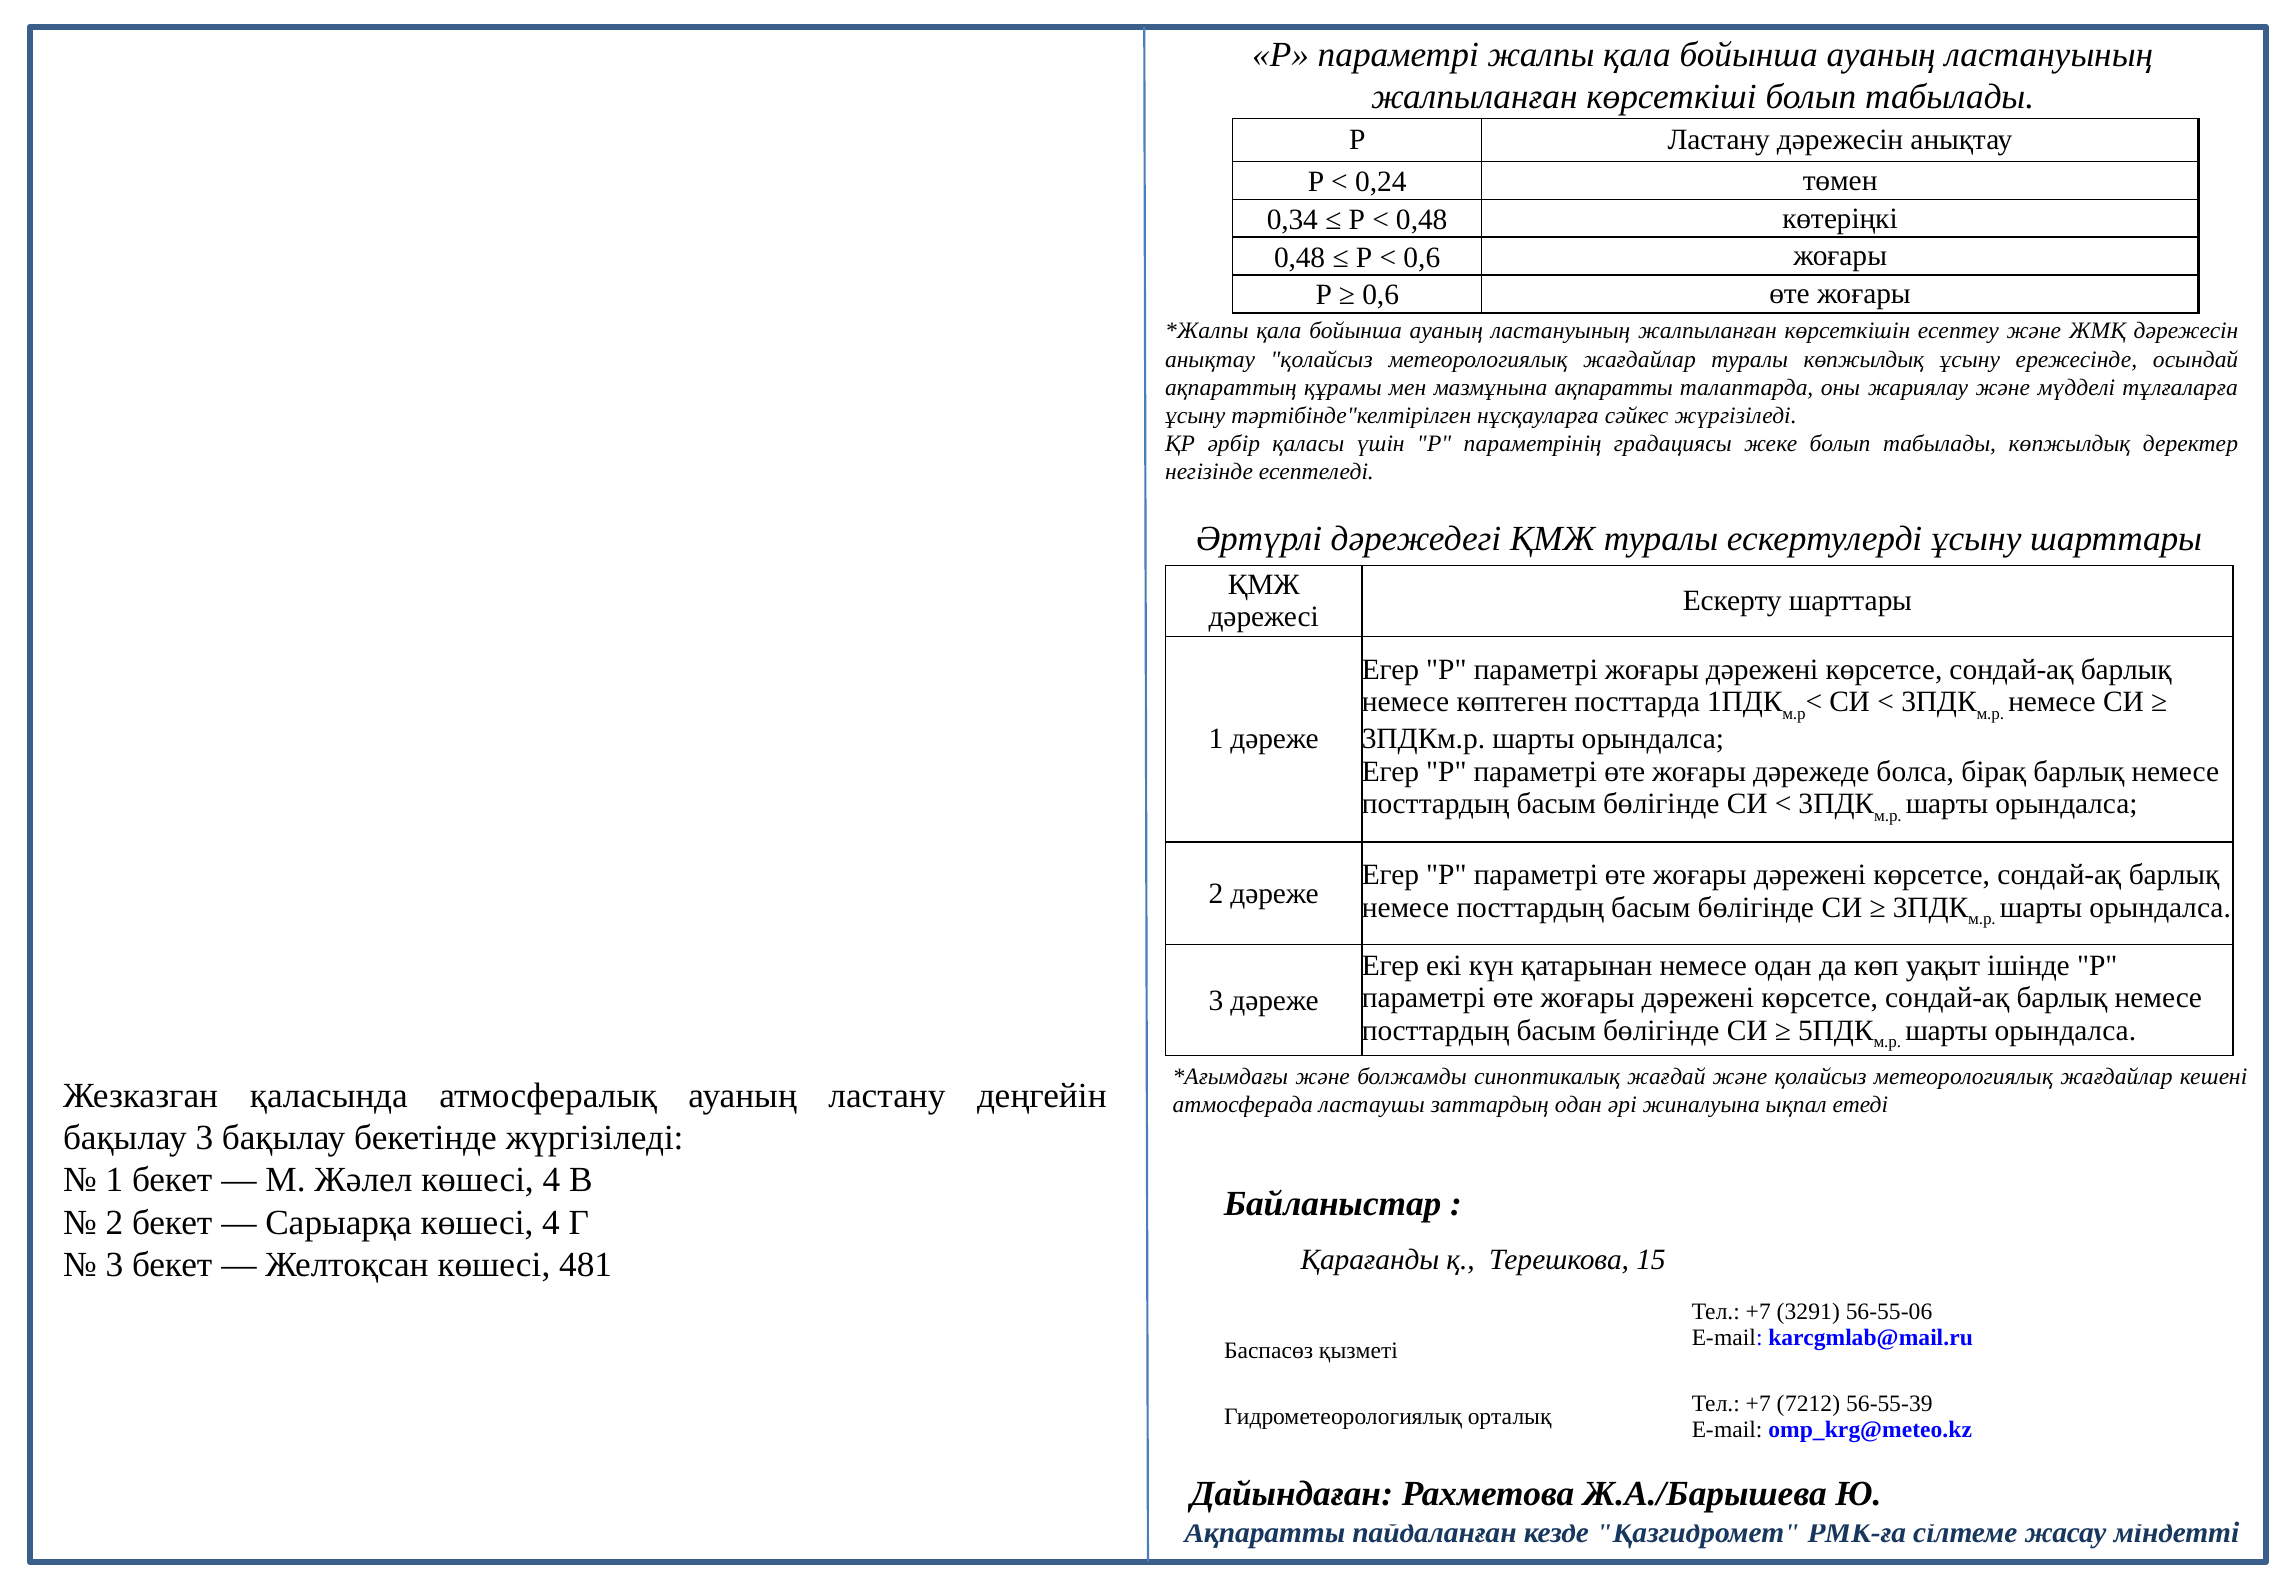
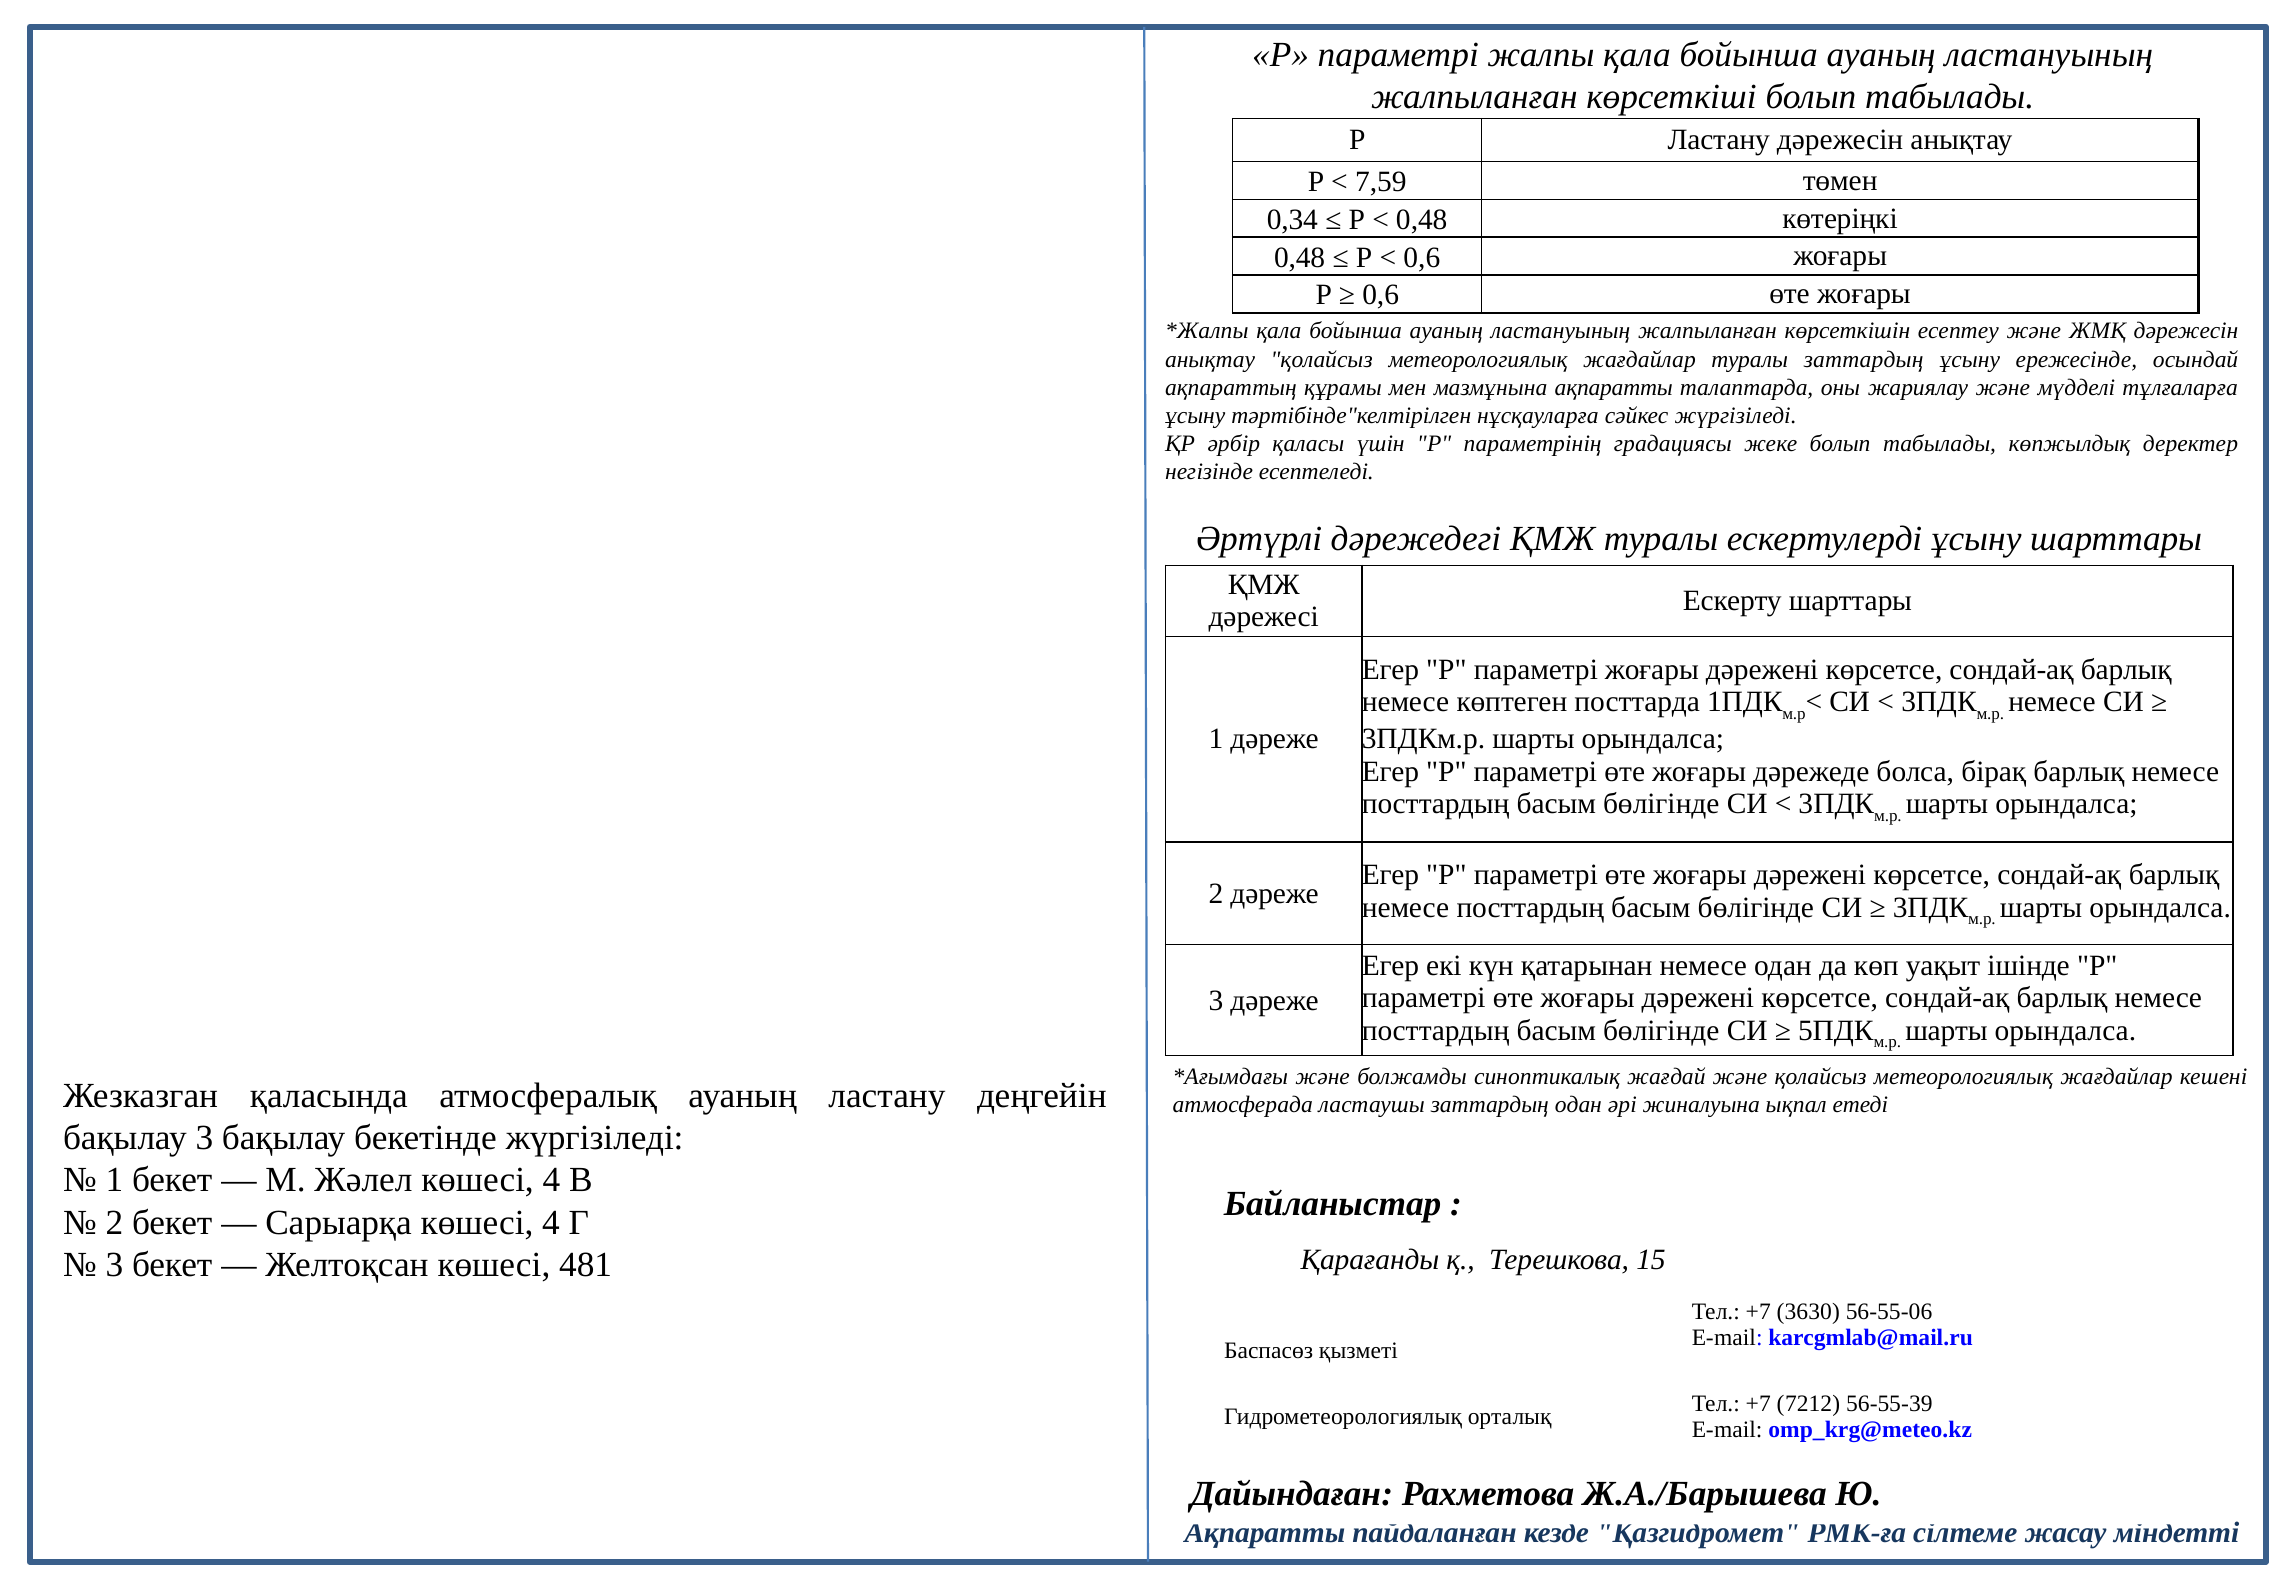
0,24: 0,24 -> 7,59 (1381, 182)
туралы көпжылдық: көпжылдық -> заттардың (1864, 360)
3291: 3291 -> 3630 (1808, 1312)
